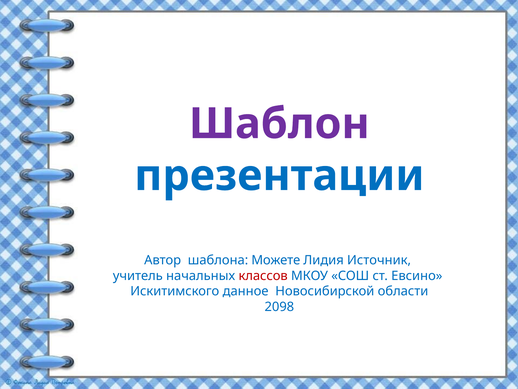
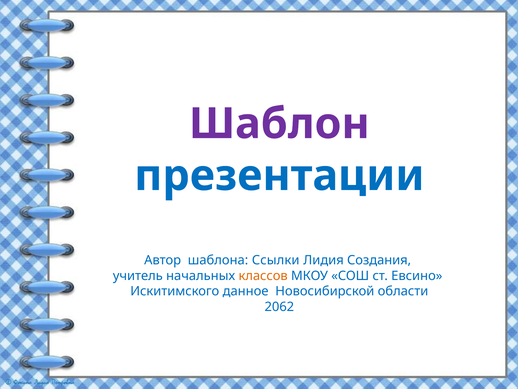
Можете: Можете -> Ссылки (276, 260)
Источник: Источник -> Создания (379, 260)
классов colour: red -> orange (263, 275)
2098: 2098 -> 2062 (279, 306)
